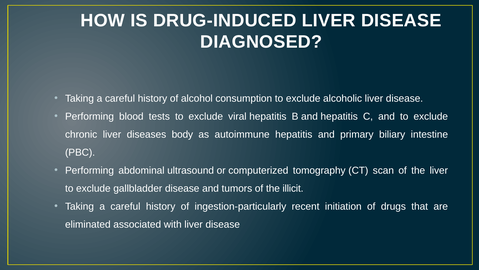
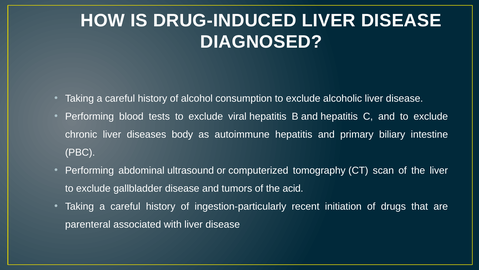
illicit: illicit -> acid (293, 188)
eliminated: eliminated -> parenteral (88, 224)
